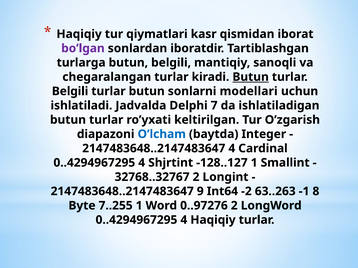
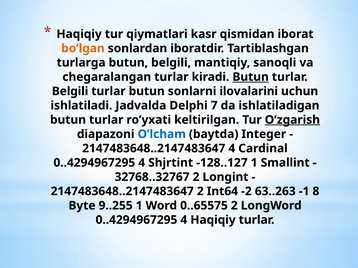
bo’lgan colour: purple -> orange (83, 48)
modellari: modellari -> ilovalarini (249, 91)
O’zgarish underline: none -> present (292, 120)
9: 9 -> 2 (200, 192)
7..255: 7..255 -> 9..255 (116, 206)
0..97276: 0..97276 -> 0..65575 (204, 206)
